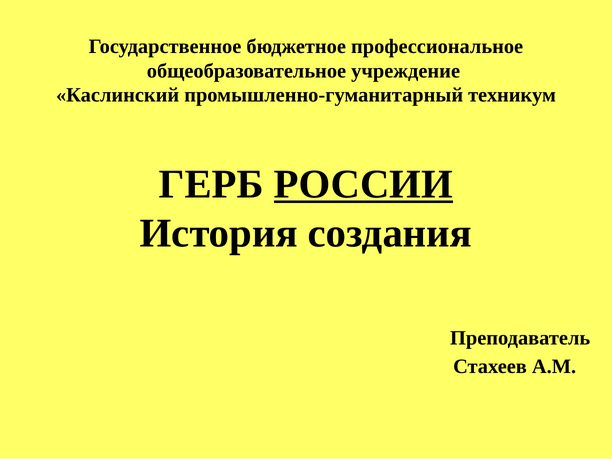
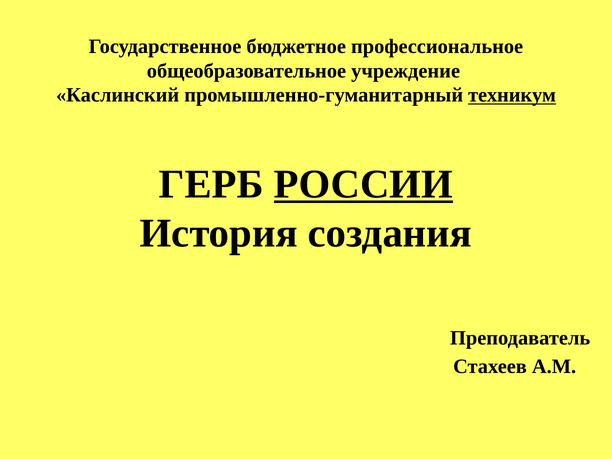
техникум underline: none -> present (512, 95)
